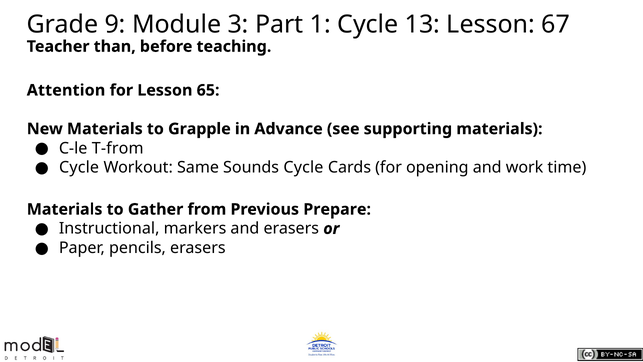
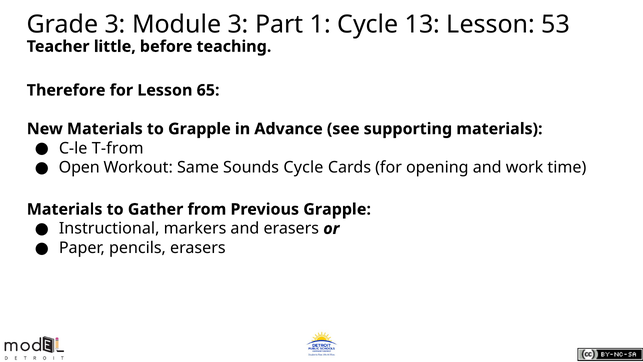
Grade 9: 9 -> 3 (115, 24)
67: 67 -> 53 (556, 24)
than: than -> little (115, 46)
Attention: Attention -> Therefore (66, 90)
Cycle: Cycle -> Open (79, 167)
Previous Prepare: Prepare -> Grapple (337, 209)
